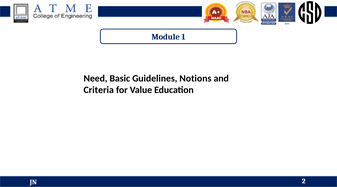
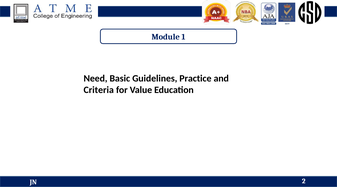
Notions: Notions -> Practice (195, 78)
